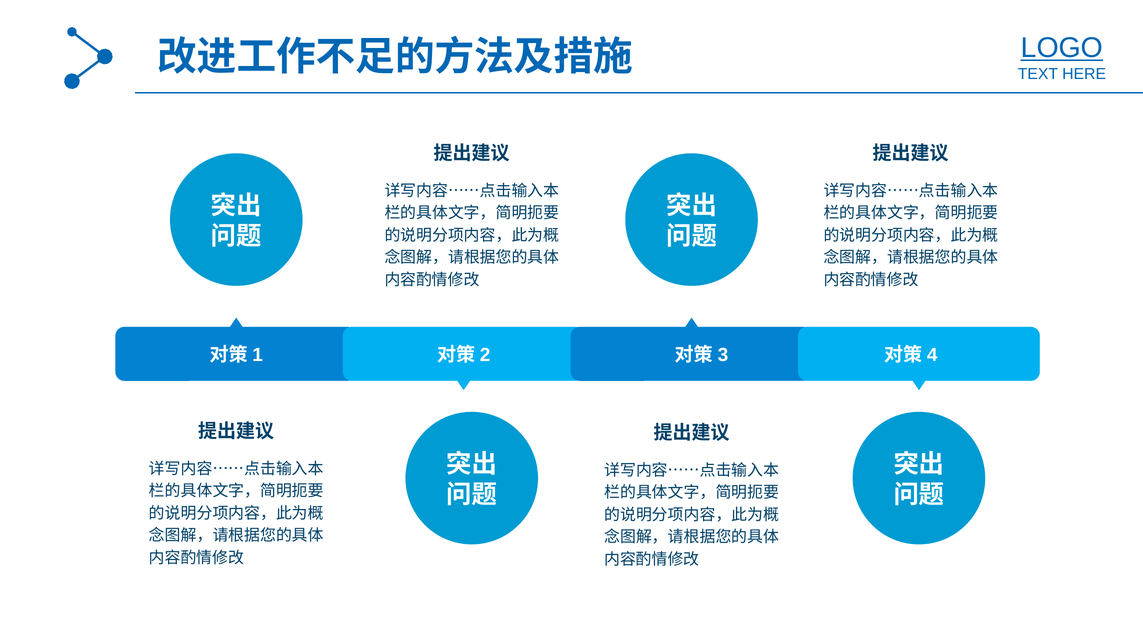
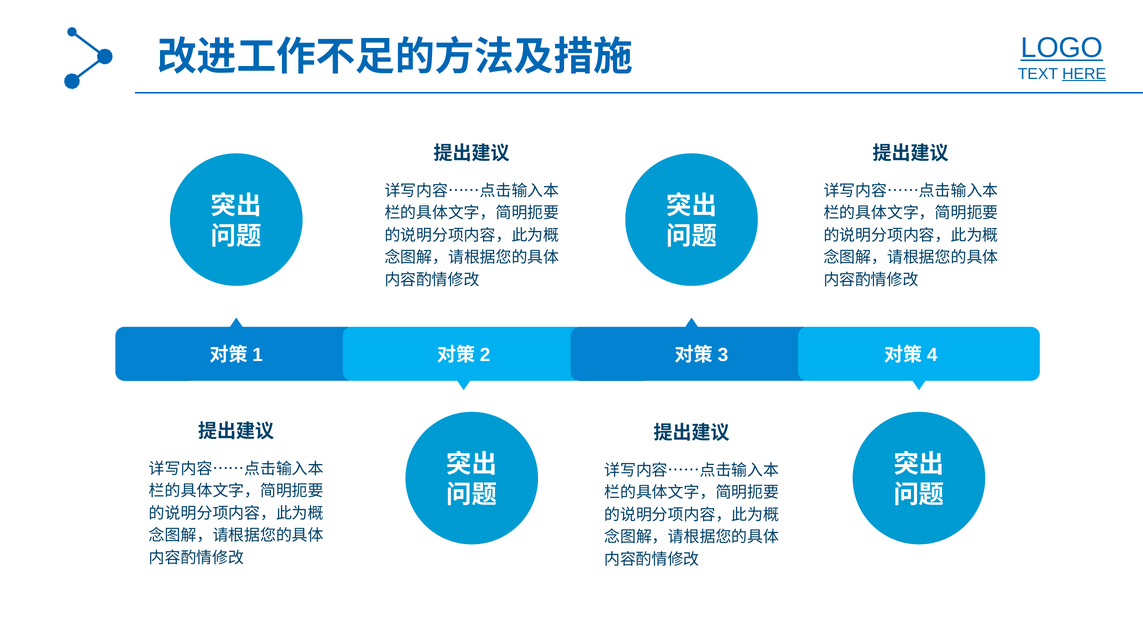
HERE underline: none -> present (1084, 74)
